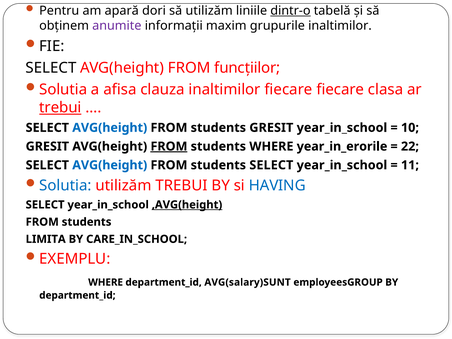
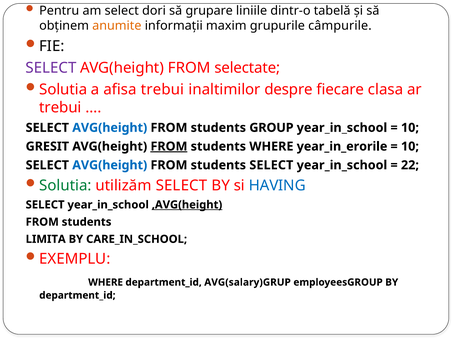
am apară: apară -> select (122, 11)
să utilizăm: utilizăm -> grupare (209, 11)
dintr-o underline: present -> none (290, 11)
anumite colour: purple -> orange (117, 26)
grupurile inaltimilor: inaltimilor -> câmpurile (340, 26)
SELECT colour: black -> purple (51, 68)
funcţiilor: funcţiilor -> selectate (247, 68)
afisa clauza: clauza -> trebui (162, 90)
inaltimilor fiecare: fiecare -> despre (289, 90)
trebui underline: present -> none (60, 108)
students GRESIT: GRESIT -> GROUP (271, 128)
22: 22 -> 10 (410, 146)
11: 11 -> 22 (410, 165)
Solutia colour: blue -> green (65, 186)
utilizăm TREBUI: TREBUI -> SELECT (181, 186)
AVG(salary)SUNT: AVG(salary)SUNT -> AVG(salary)GRUP (248, 282)
